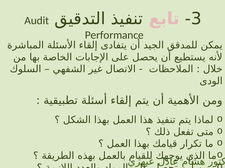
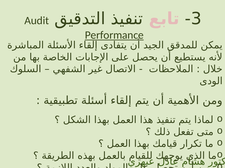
Performance underline: none -> present (114, 35)
